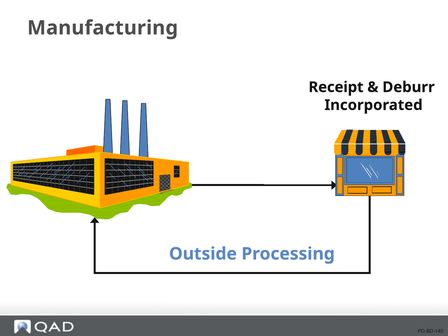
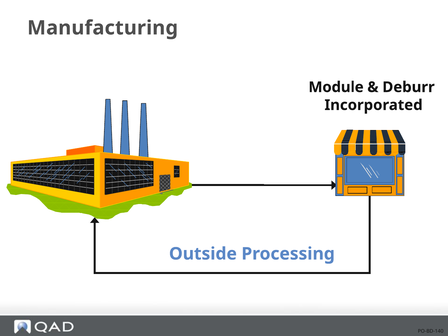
Receipt: Receipt -> Module (336, 87)
